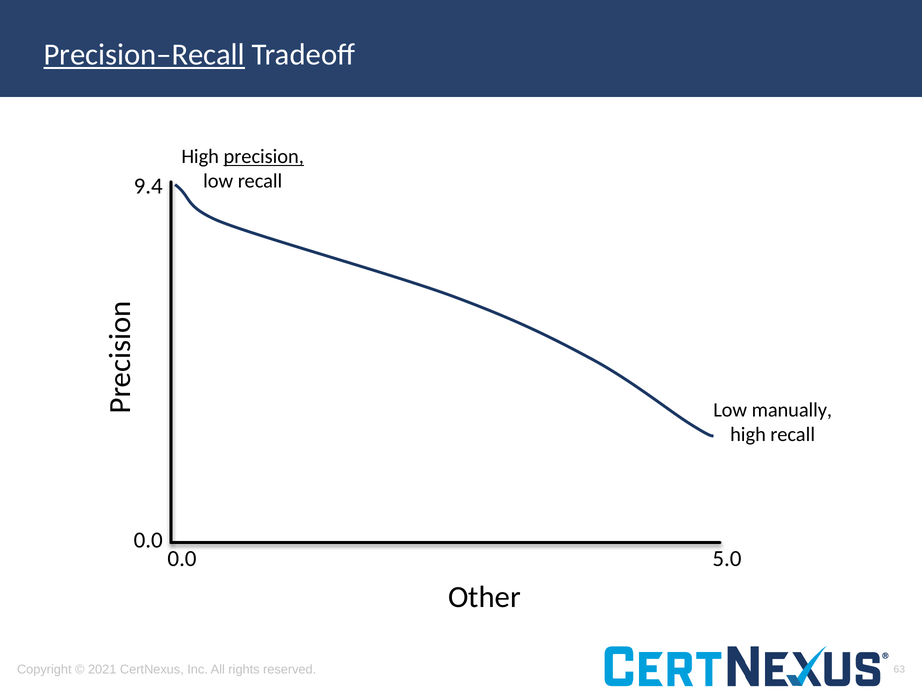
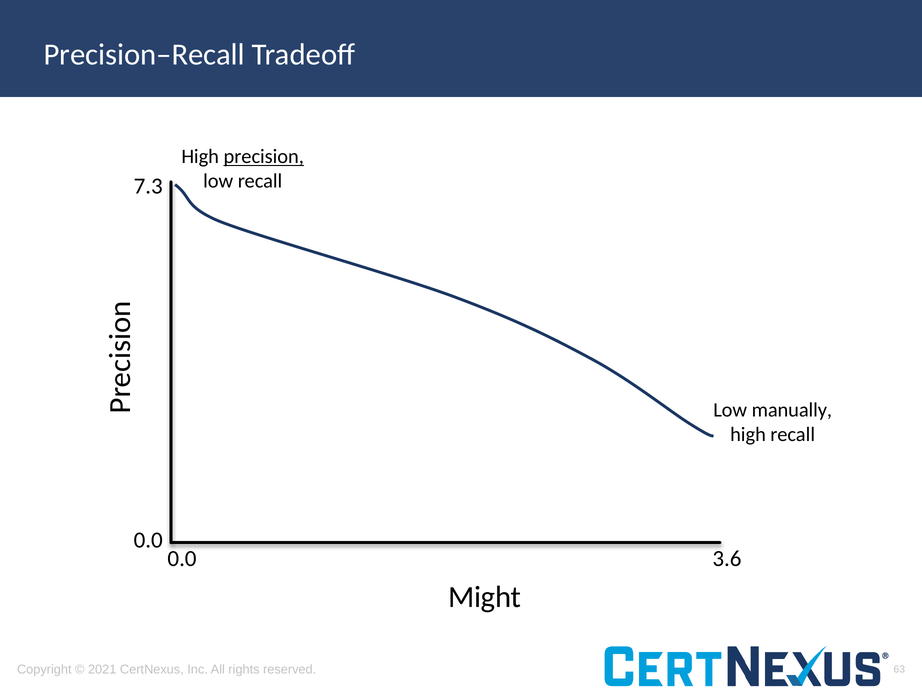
Precision–Recall underline: present -> none (144, 55)
9.4: 9.4 -> 7.3 (148, 186)
5.0: 5.0 -> 3.6 (727, 559)
Other: Other -> Might (485, 597)
